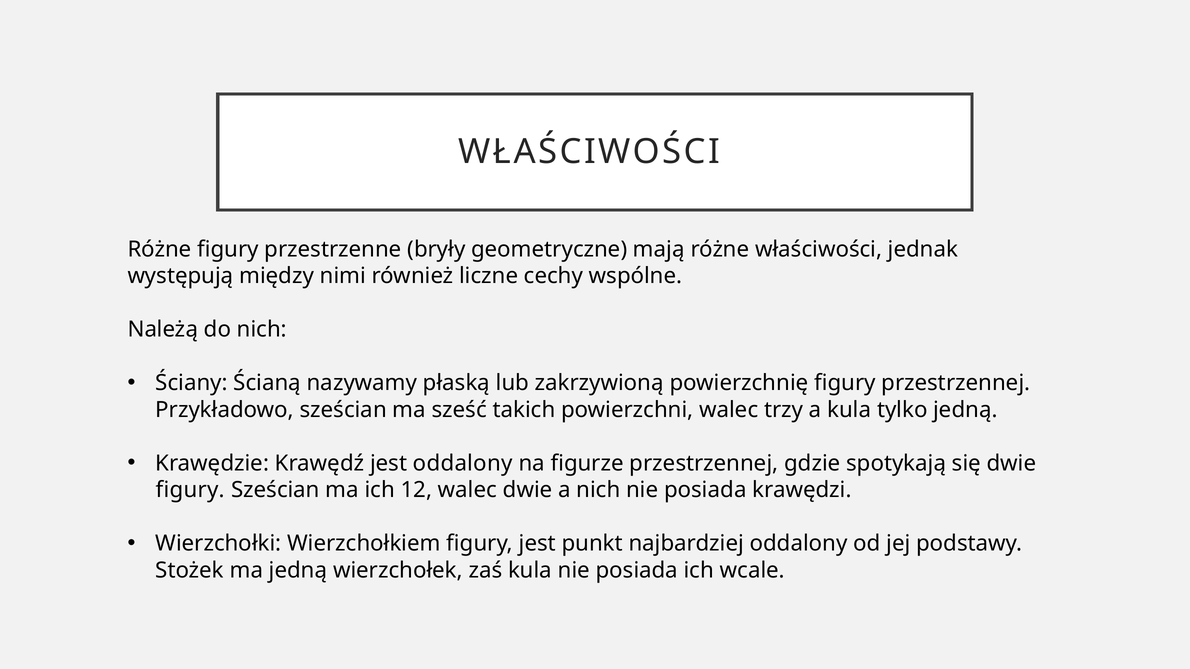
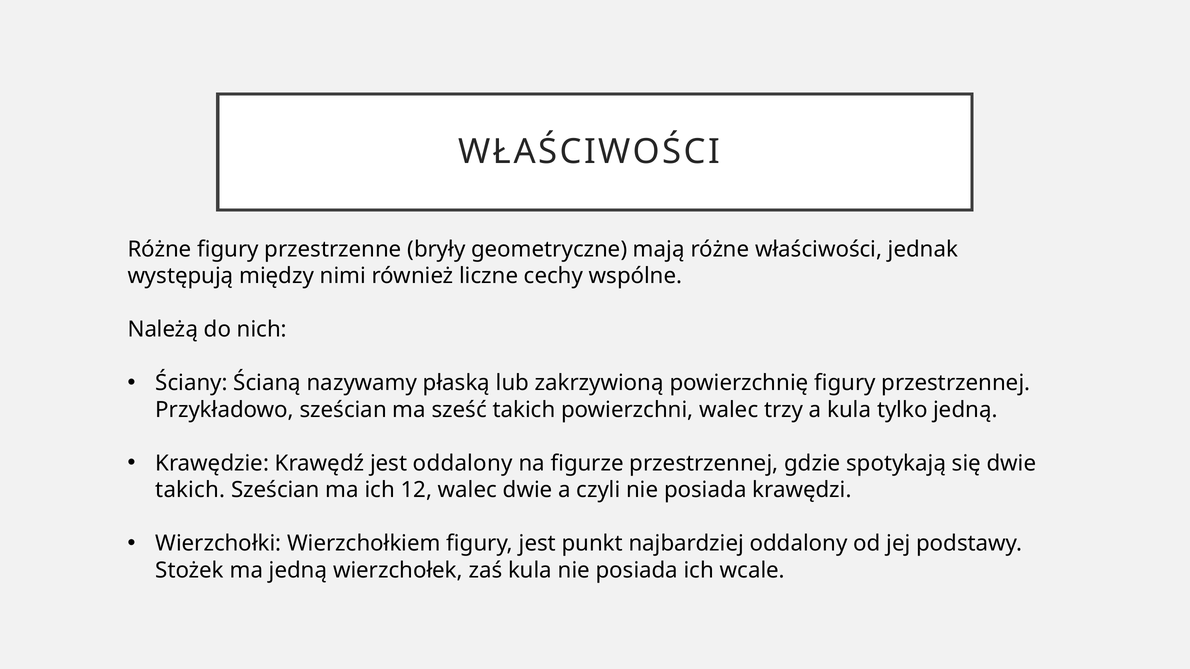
figury: figury -> takich (190, 490)
a nich: nich -> czyli (598, 490)
